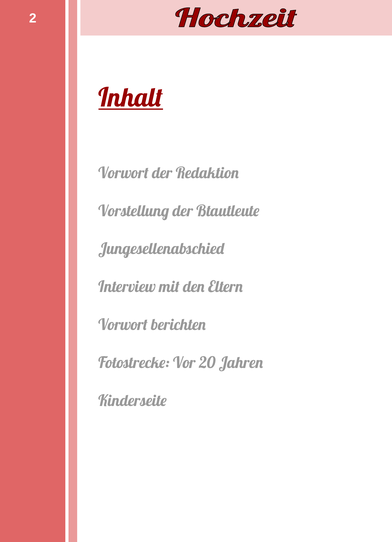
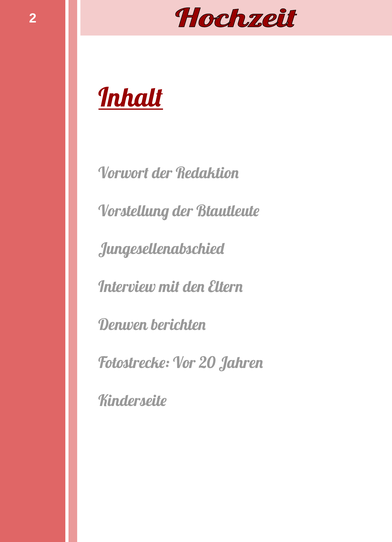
Vorwort: Vorwort -> Denwen (123, 325)
